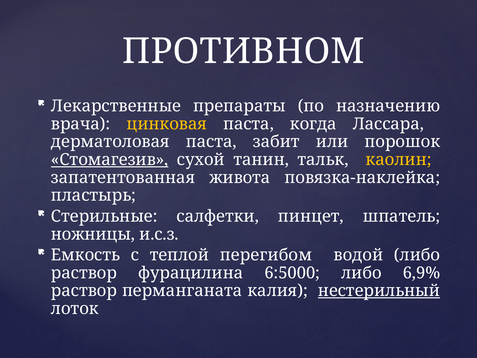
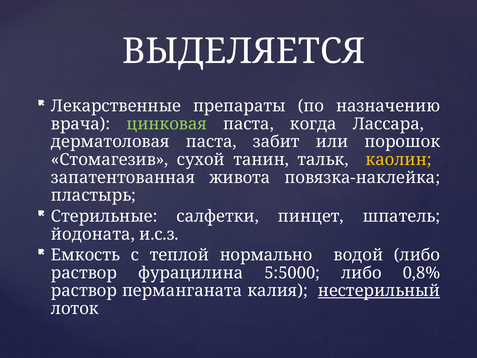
ПРОТИВНОМ: ПРОТИВНОМ -> ВЫДЕЛЯЕТСЯ (244, 51)
цинковая colour: yellow -> light green (167, 124)
Стомагезив underline: present -> none (110, 160)
ножницы: ножницы -> йодоната (93, 234)
перегибом: перегибом -> нормально (266, 255)
6:5000: 6:5000 -> 5:5000 (292, 273)
6,9%: 6,9% -> 0,8% (421, 273)
